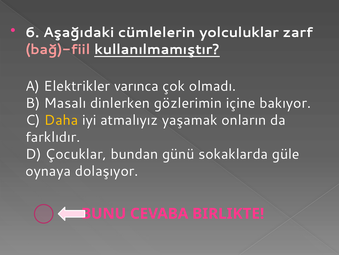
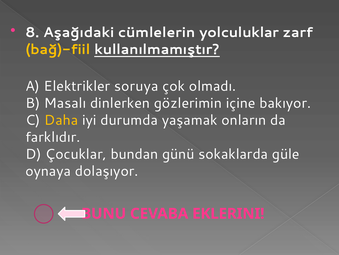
6: 6 -> 8 (32, 32)
bağ)-fiil colour: pink -> yellow (58, 49)
varınca: varınca -> soruya (136, 86)
atmalıyız: atmalıyız -> durumda (129, 120)
BIRLIKTE: BIRLIKTE -> EKLERINI (228, 213)
